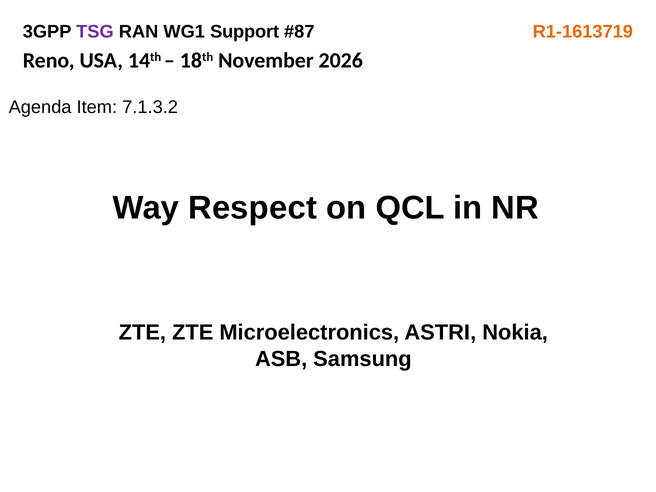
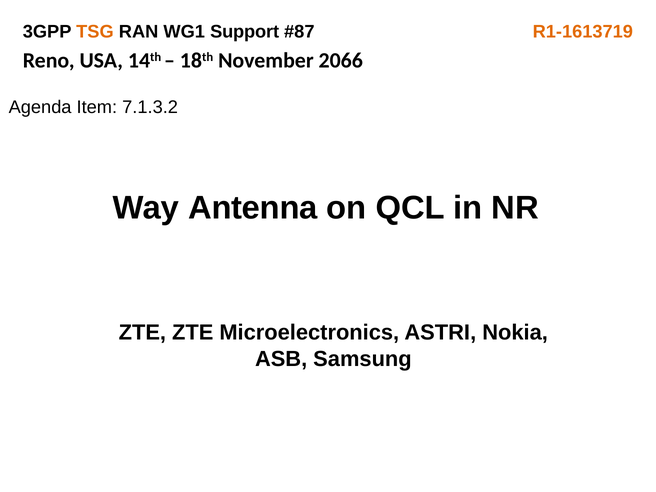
TSG colour: purple -> orange (95, 32)
2026: 2026 -> 2066 (341, 60)
Respect: Respect -> Antenna (253, 208)
